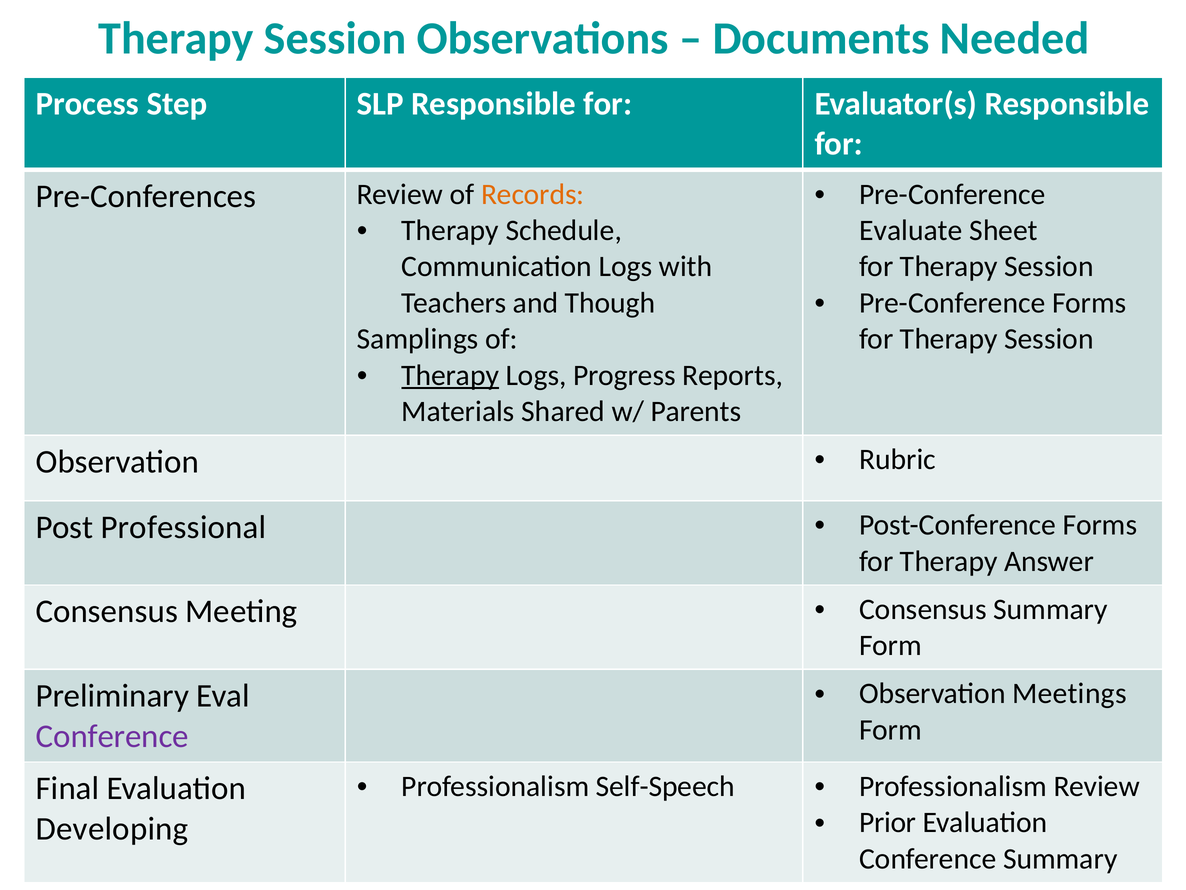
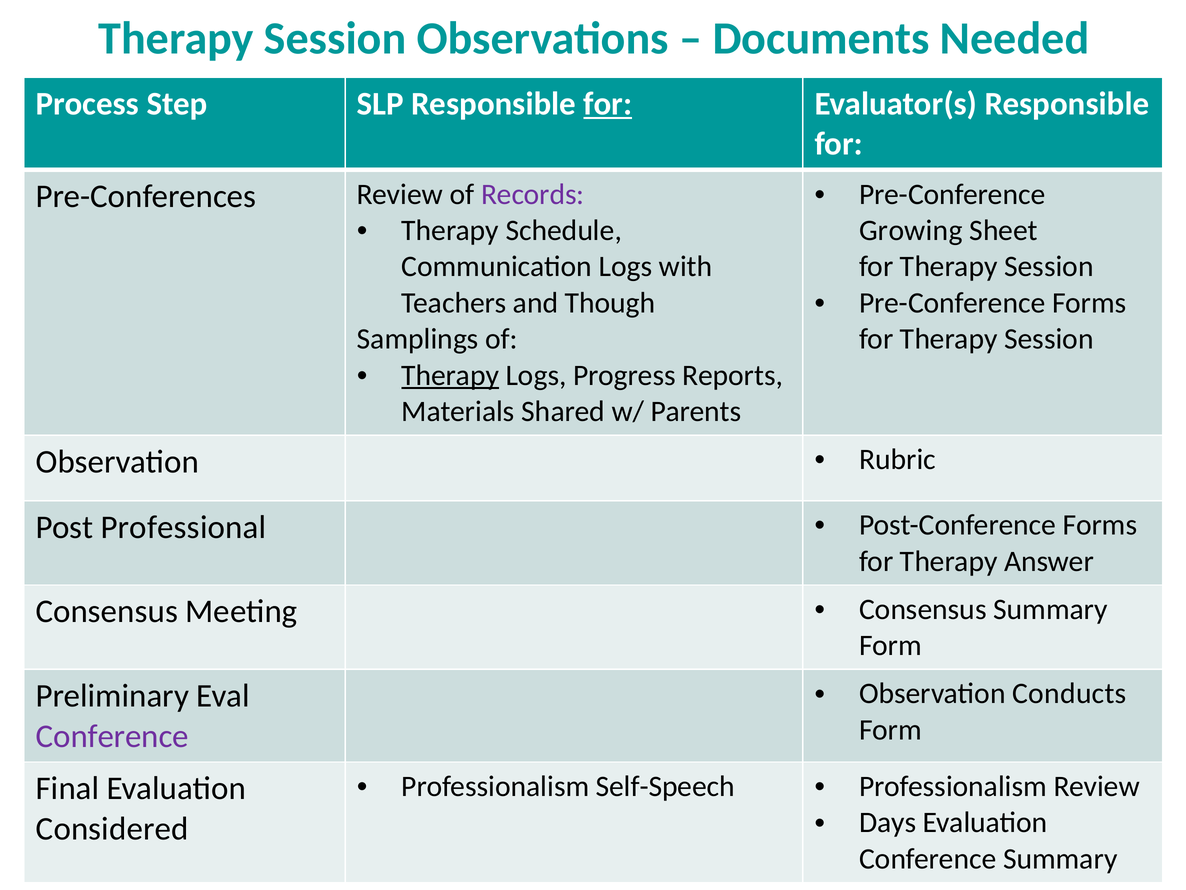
for underline: none -> present (608, 104)
Records colour: orange -> purple (533, 194)
Evaluate: Evaluate -> Growing (911, 230)
Meetings: Meetings -> Conducts (1069, 693)
Prior: Prior -> Days (888, 822)
Developing: Developing -> Considered (112, 828)
